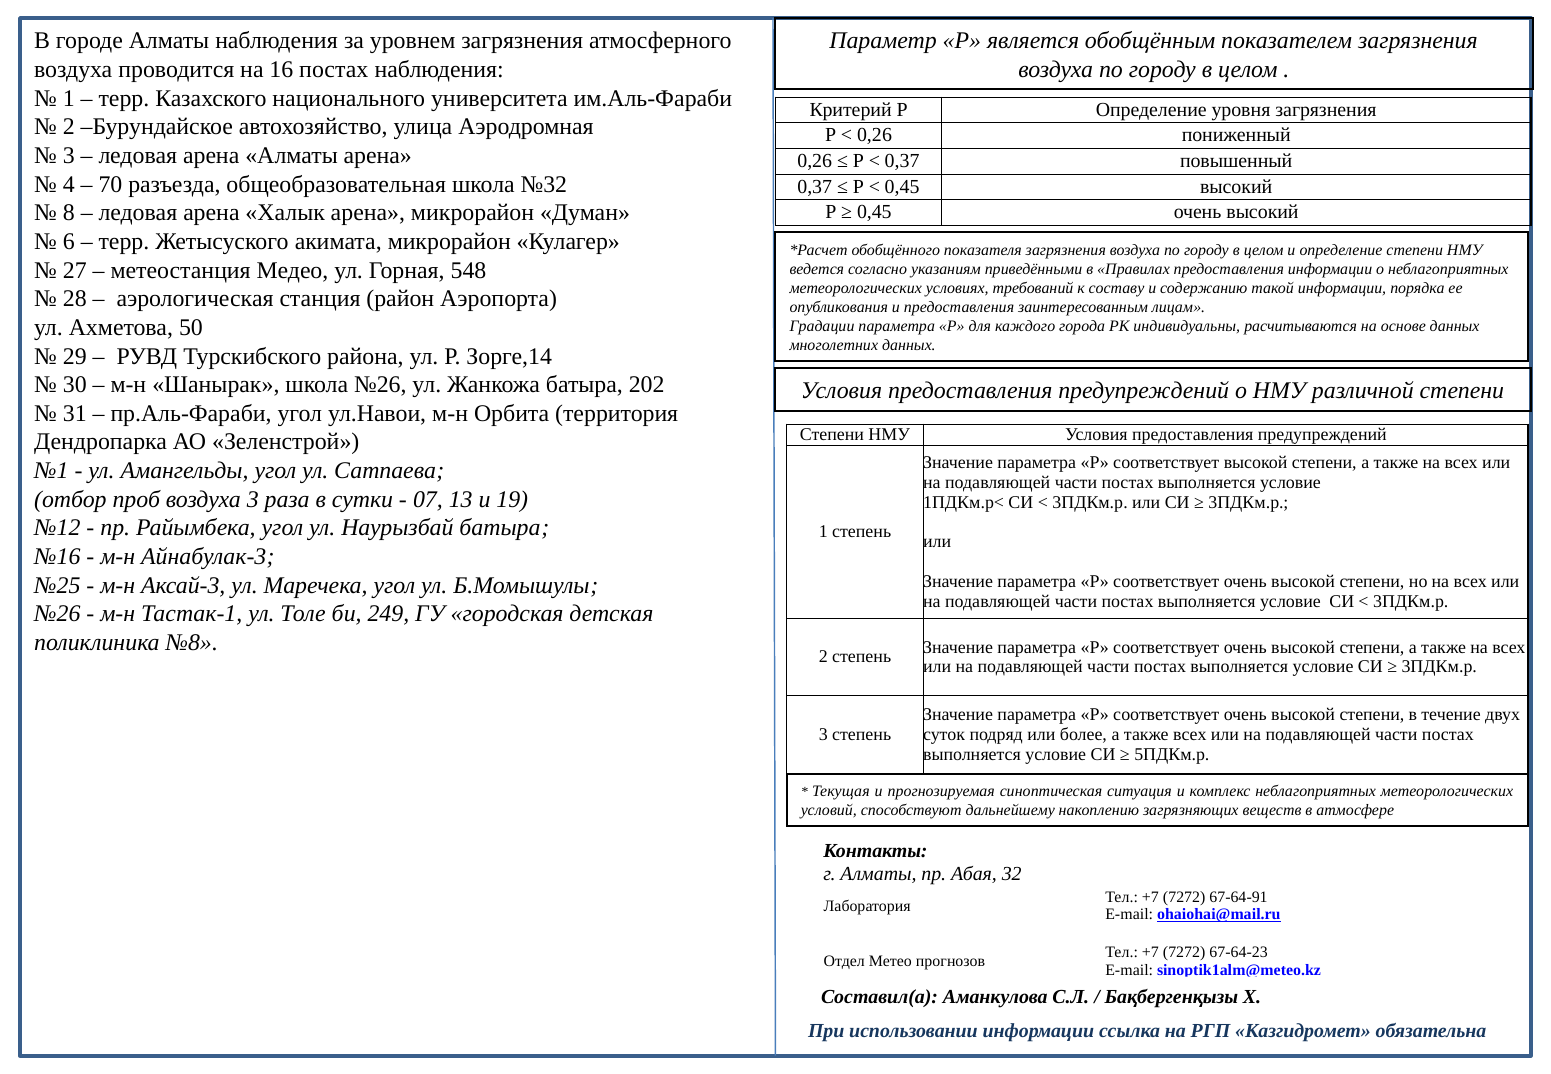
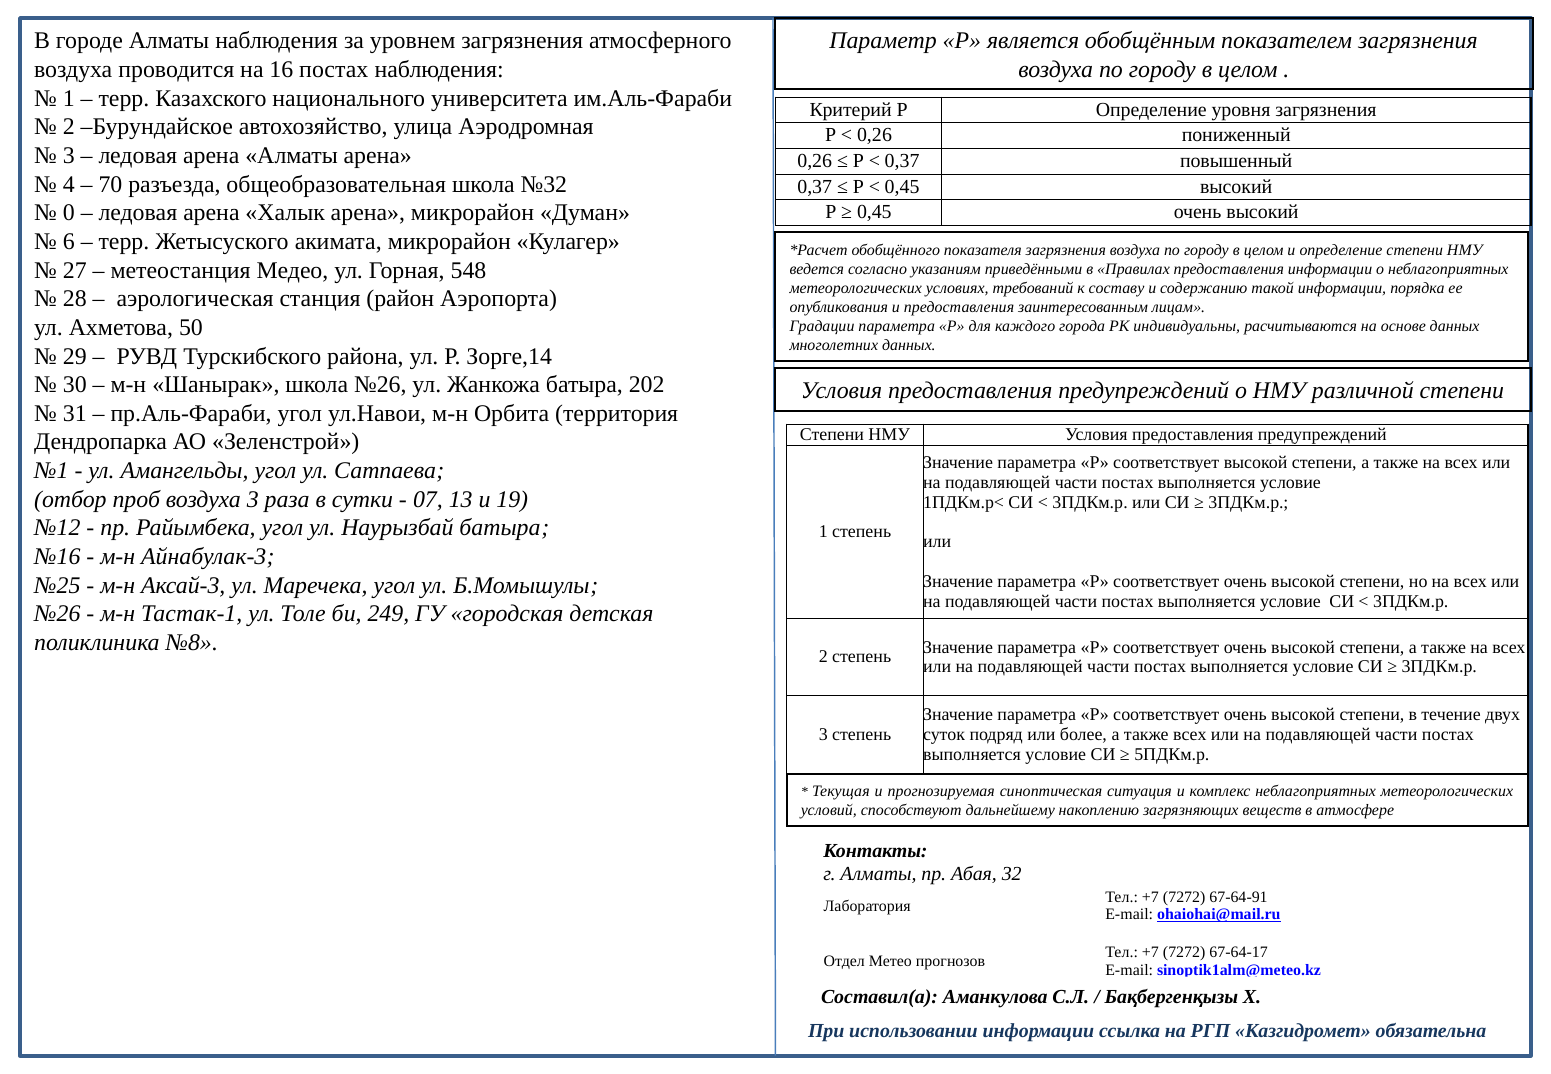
8: 8 -> 0 (69, 213)
67-64-23: 67-64-23 -> 67-64-17 (1239, 952)
